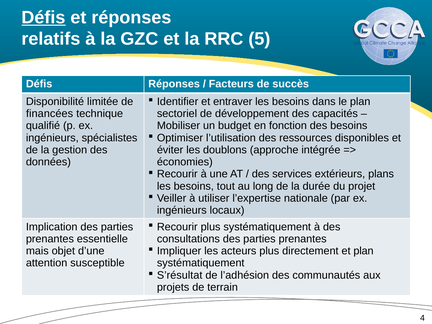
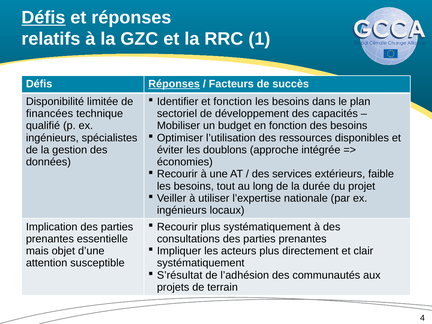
5: 5 -> 1 (259, 39)
Réponses underline: none -> present (174, 84)
et entraver: entraver -> fonction (233, 102)
plans: plans -> faible (381, 174)
et plan: plan -> clair (363, 251)
